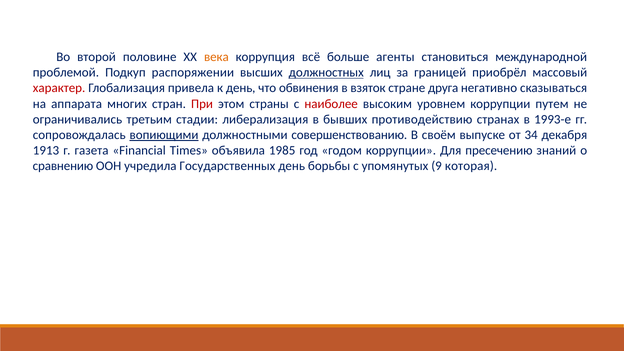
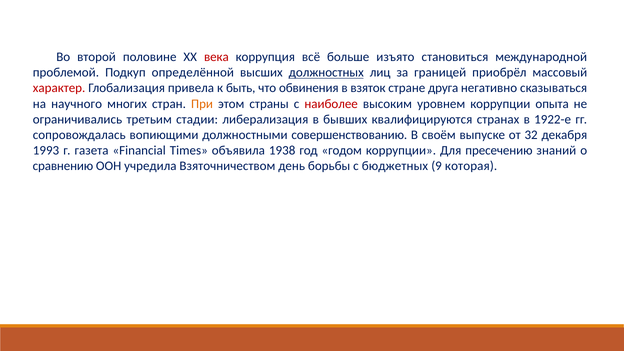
века colour: orange -> red (216, 57)
агенты: агенты -> изъято (395, 57)
распоряжении: распоряжении -> определённой (193, 73)
к день: день -> быть (241, 88)
аппарата: аппарата -> научного (77, 104)
При colour: red -> orange (202, 104)
путем: путем -> опыта (552, 104)
противодействию: противодействию -> квалифицируются (422, 119)
1993-е: 1993-е -> 1922-е (553, 119)
вопиющими underline: present -> none (164, 135)
34: 34 -> 32 (531, 135)
1913: 1913 -> 1993 (46, 151)
1985: 1985 -> 1938 (282, 151)
Государственных: Государственных -> Взяточничеством (227, 166)
упомянутых: упомянутых -> бюджетных (395, 166)
